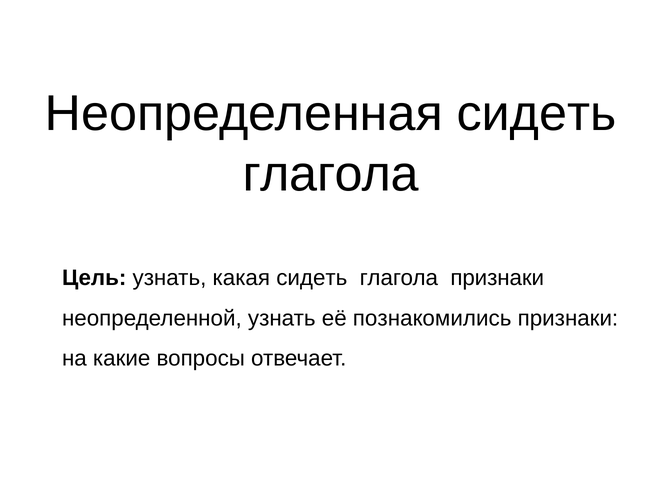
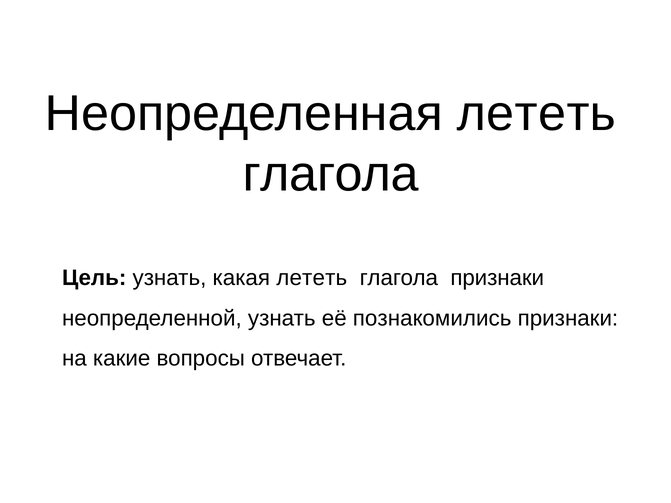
Неопределенная сидеть: сидеть -> лететь (536, 114)
какая сидеть: сидеть -> лететь (312, 278)
